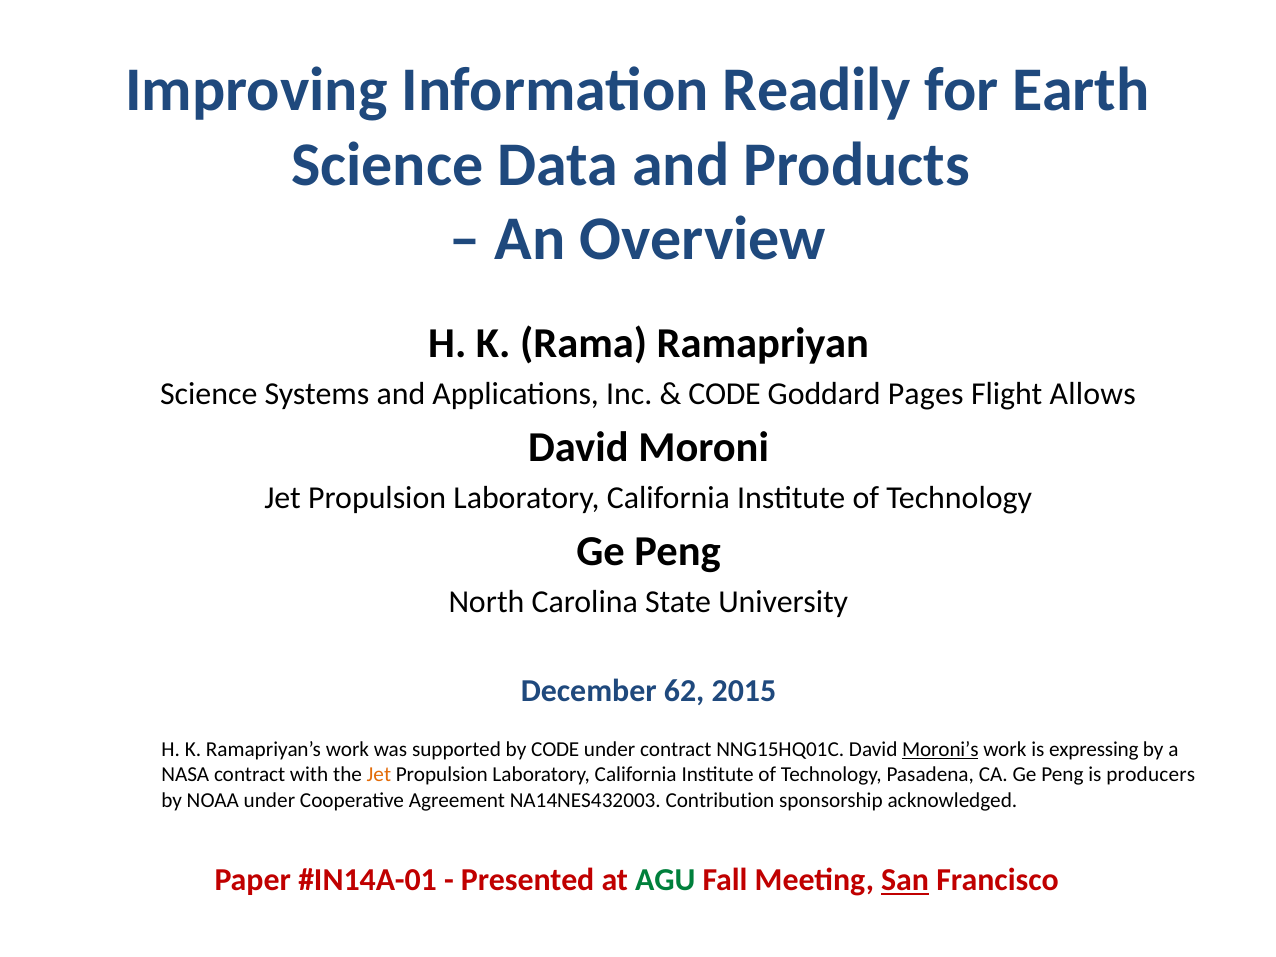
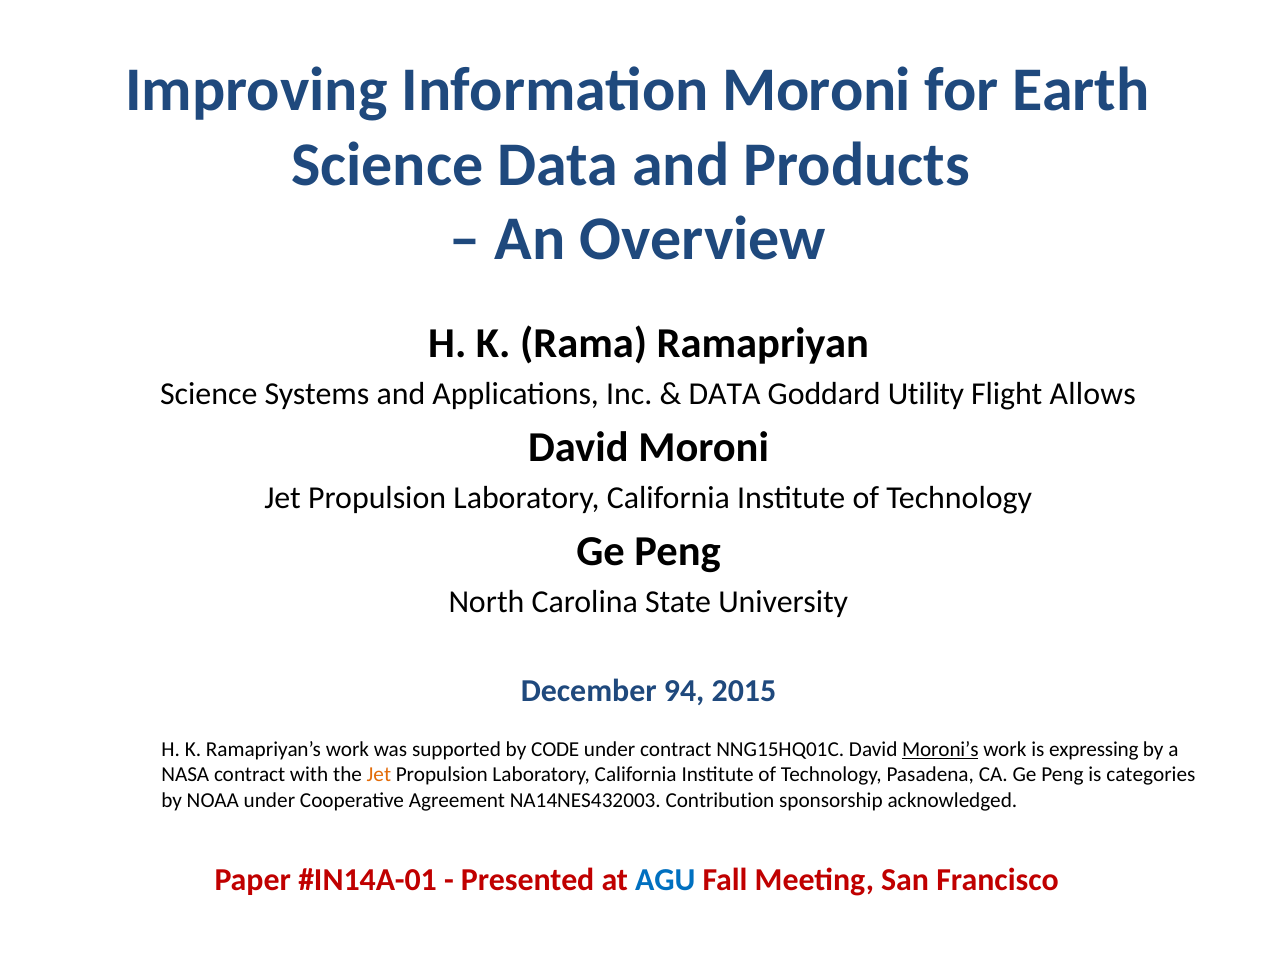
Information Readily: Readily -> Moroni (817, 90)
CODE: CODE -> DATA (725, 394)
Pages: Pages -> Utility (926, 394)
62: 62 -> 94 (684, 691)
producers: producers -> categories (1151, 775)
AGU colour: green -> blue (665, 880)
San underline: present -> none (905, 880)
